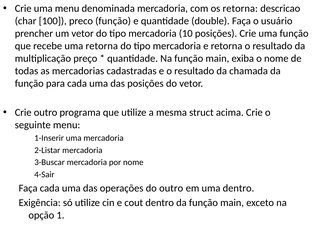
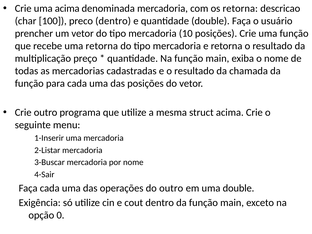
uma menu: menu -> acima (67, 9)
preco função: função -> dentro (113, 21)
uma dentro: dentro -> double (239, 188)
1: 1 -> 0 (60, 215)
